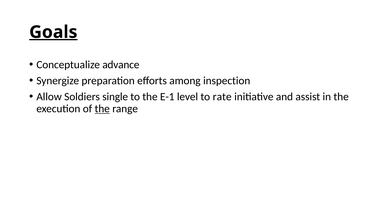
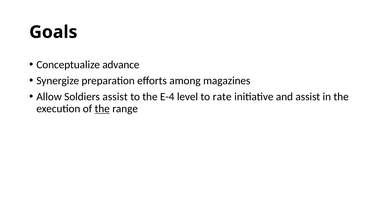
Goals underline: present -> none (53, 32)
inspection: inspection -> magazines (227, 81)
Soldiers single: single -> assist (115, 97)
E-1: E-1 -> E-4 (167, 97)
